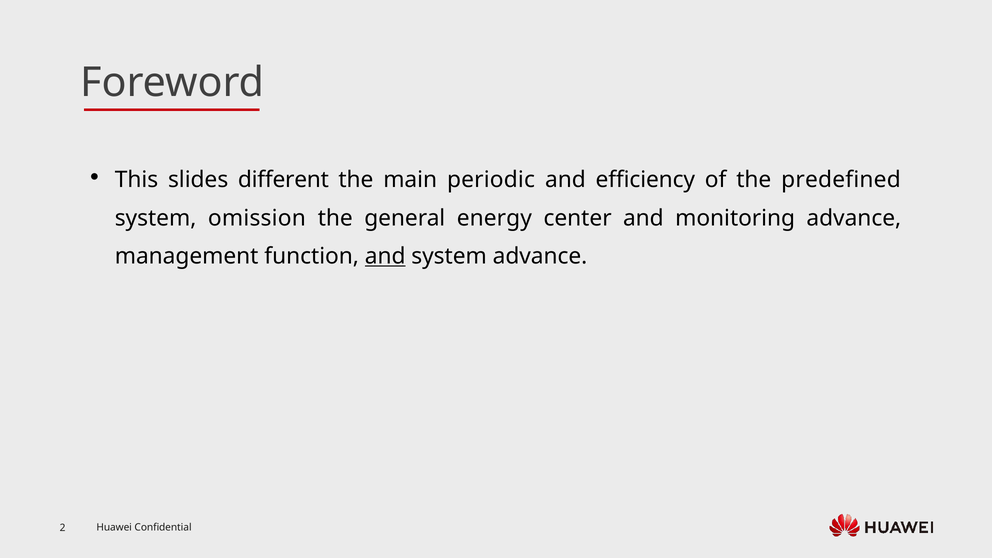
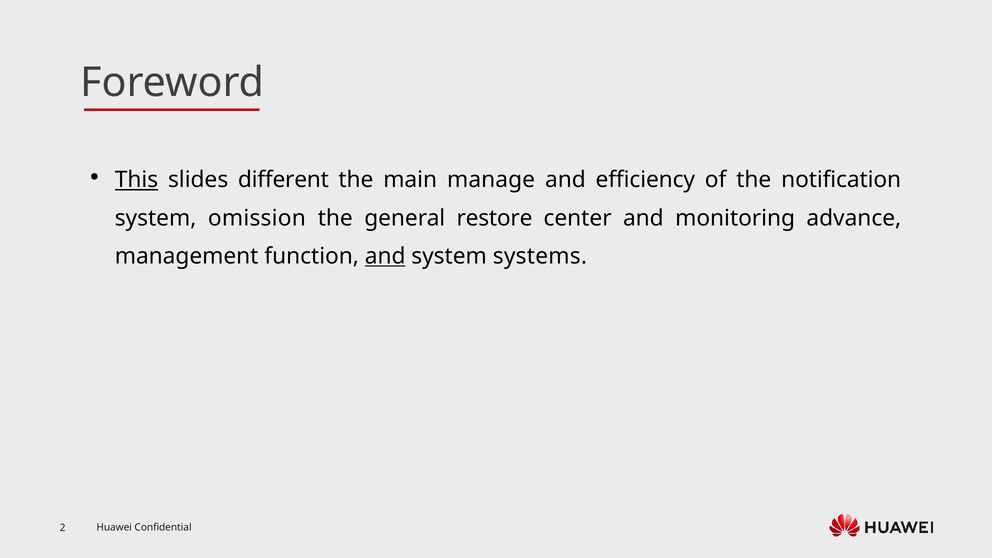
This underline: none -> present (137, 180)
periodic: periodic -> manage (491, 180)
predefined: predefined -> notification (841, 180)
energy: energy -> restore (494, 218)
system advance: advance -> systems (540, 256)
